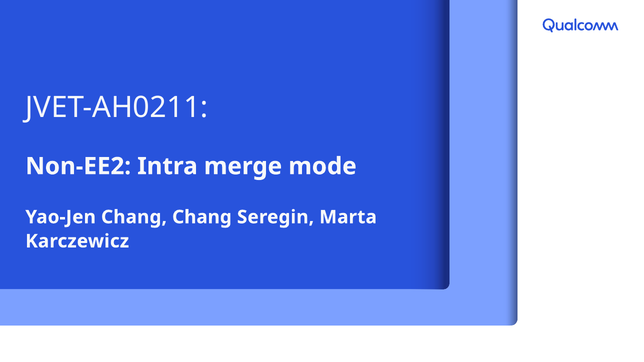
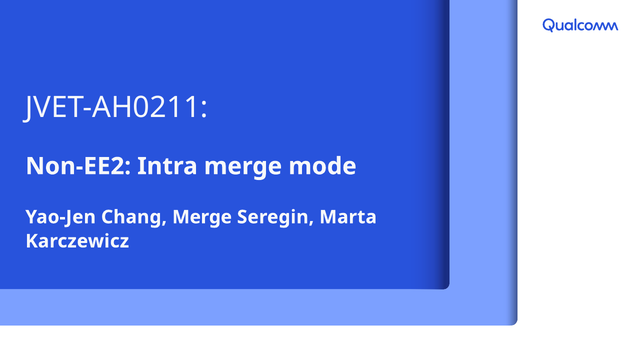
Chang Chang: Chang -> Merge (202, 217)
